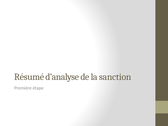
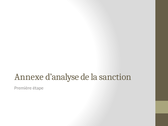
Résumé: Résumé -> Annexe (29, 77)
